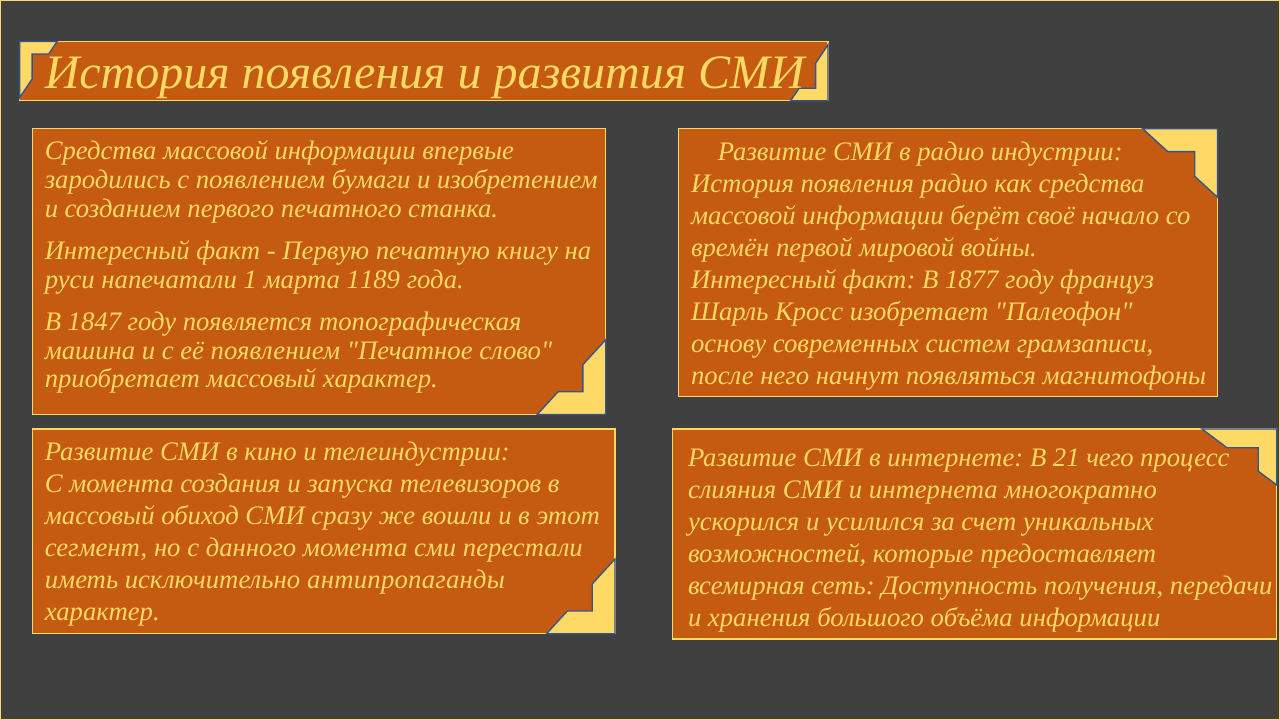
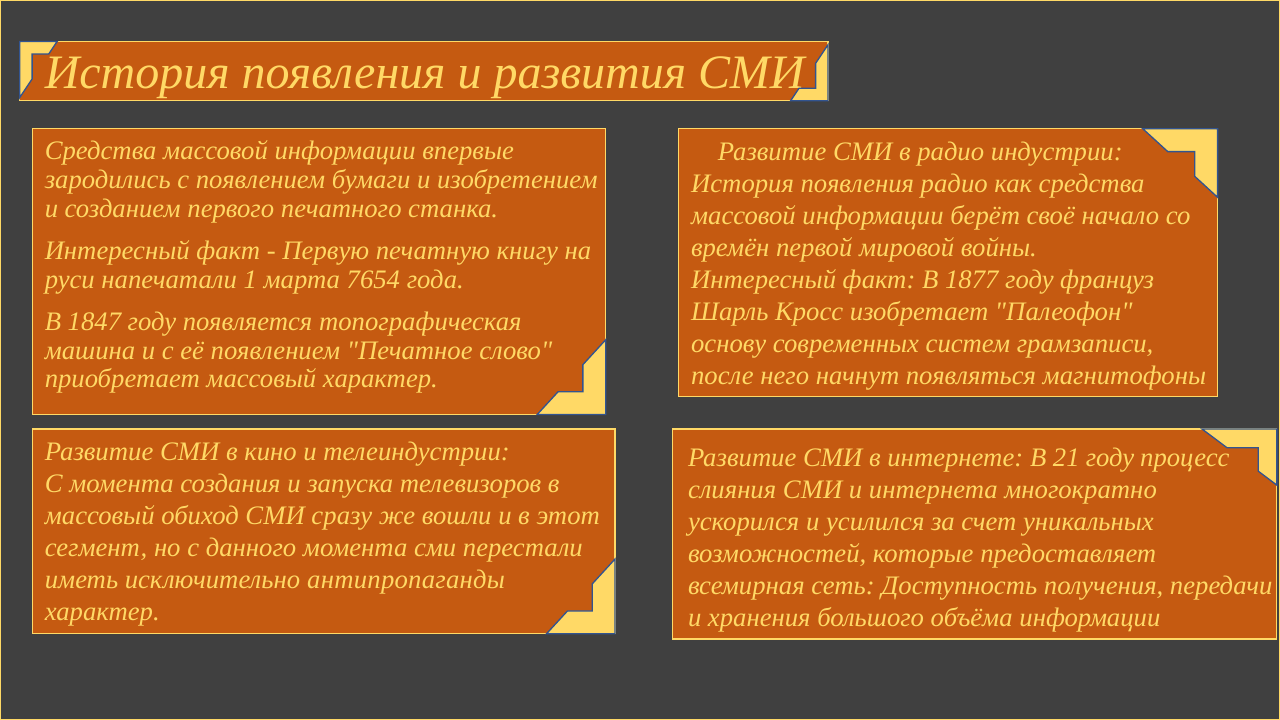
1189: 1189 -> 7654 (373, 279)
21 чего: чего -> году (1110, 458)
